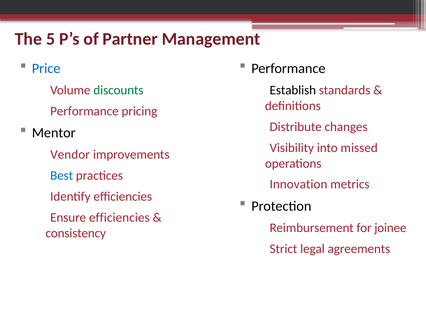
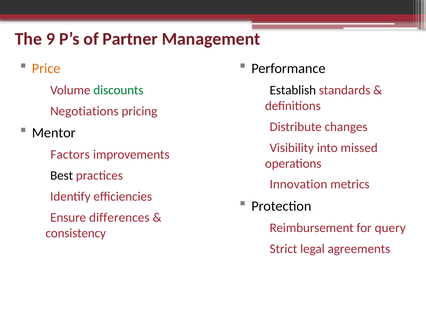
5: 5 -> 9 (51, 39)
Price colour: blue -> orange (46, 68)
Performance: Performance -> Negotiations (84, 111)
Vendor: Vendor -> Factors (70, 154)
Best colour: blue -> black (62, 175)
Ensure efficiencies: efficiencies -> differences (119, 217)
joinee: joinee -> query (390, 227)
